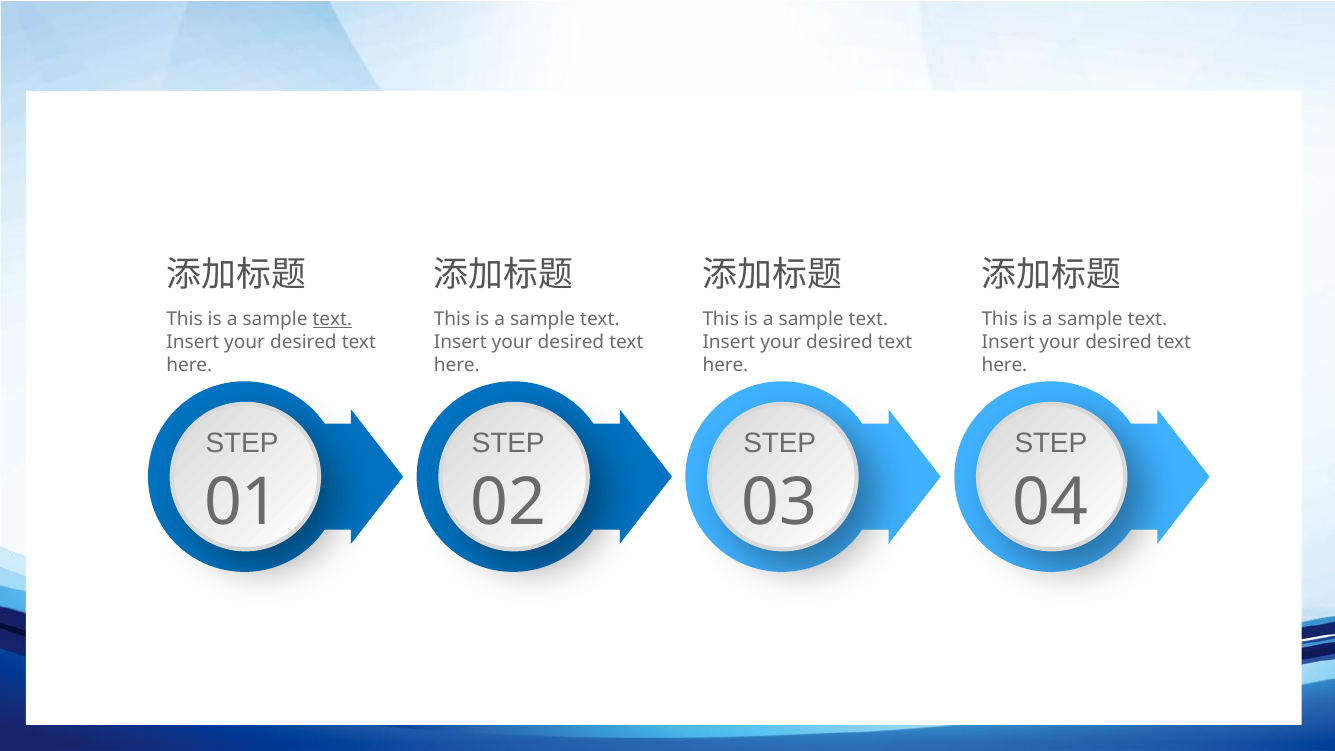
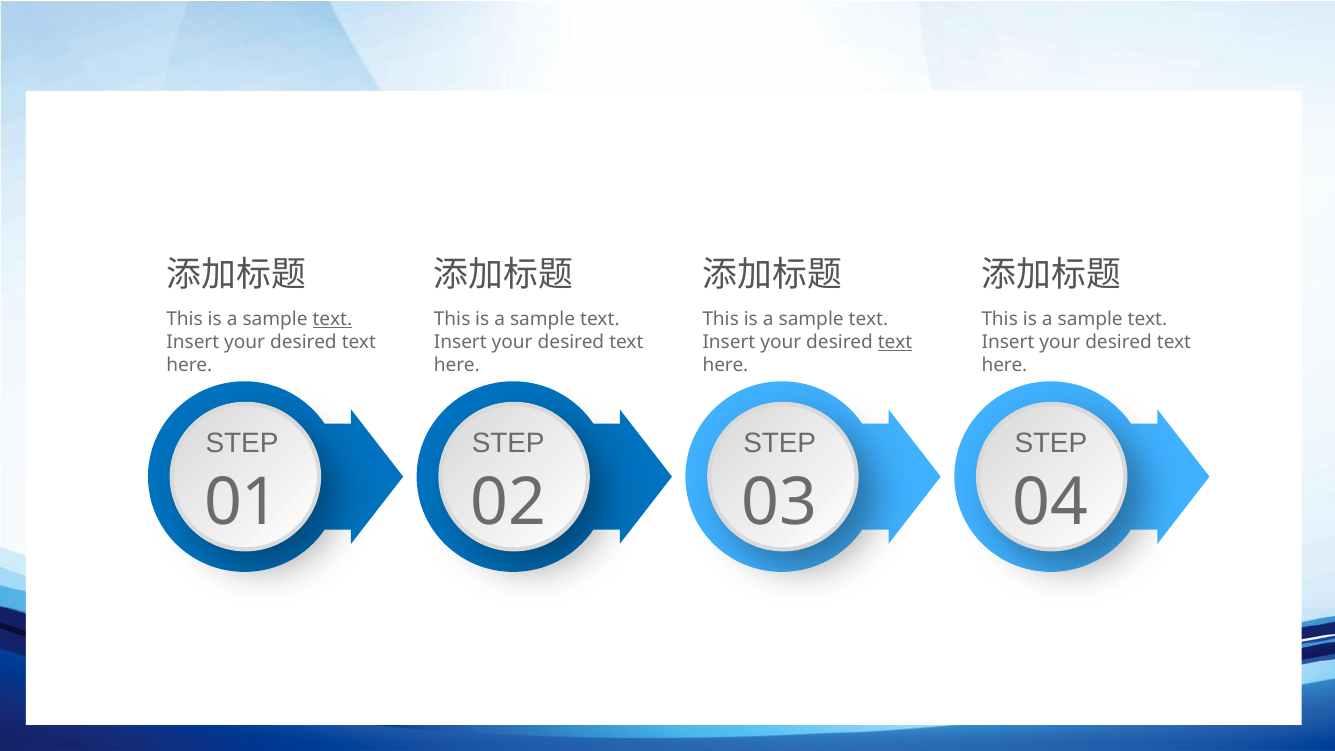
text underline: none -> present (895, 342)
